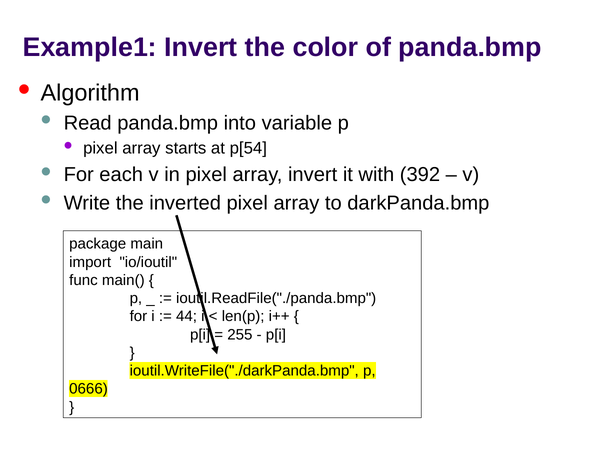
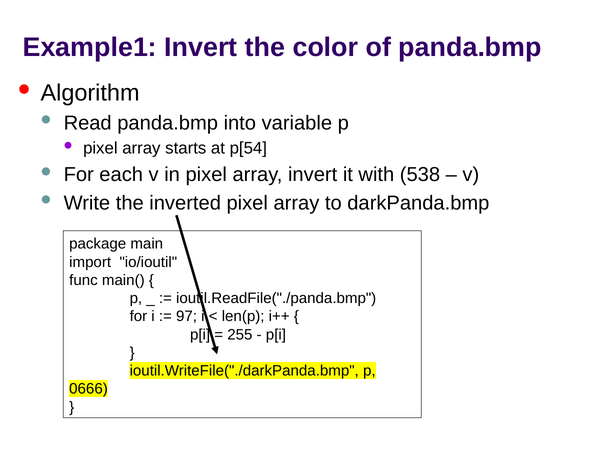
392: 392 -> 538 (420, 175)
44: 44 -> 97 (187, 316)
